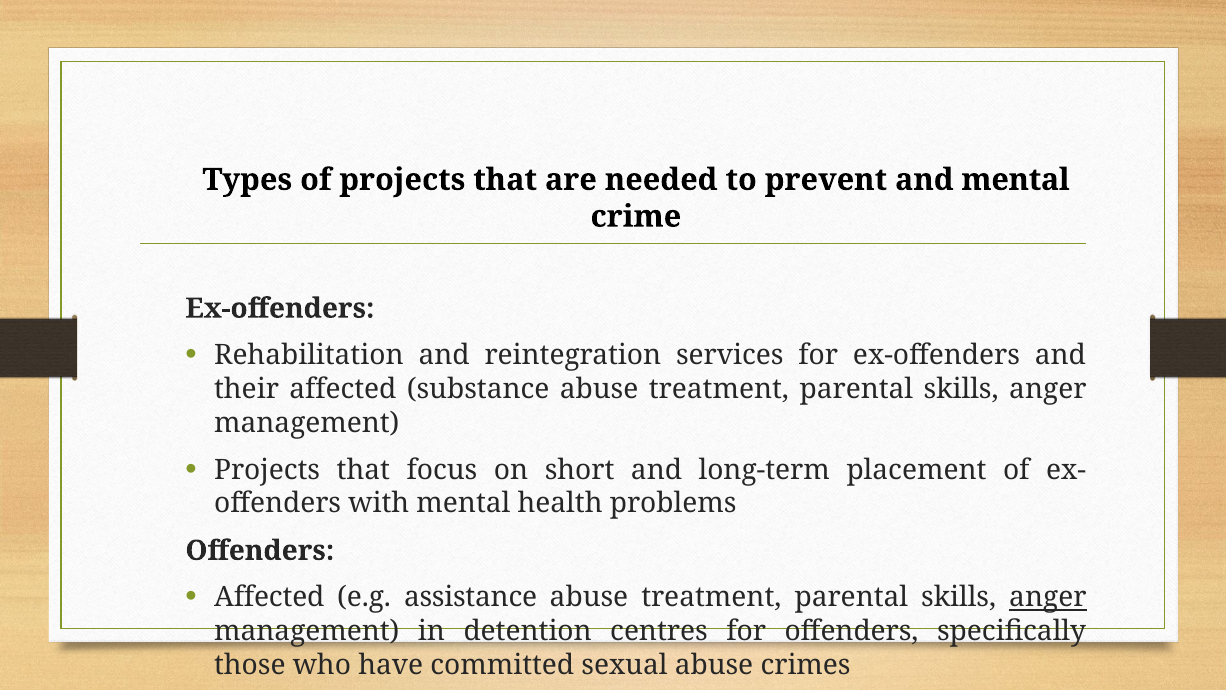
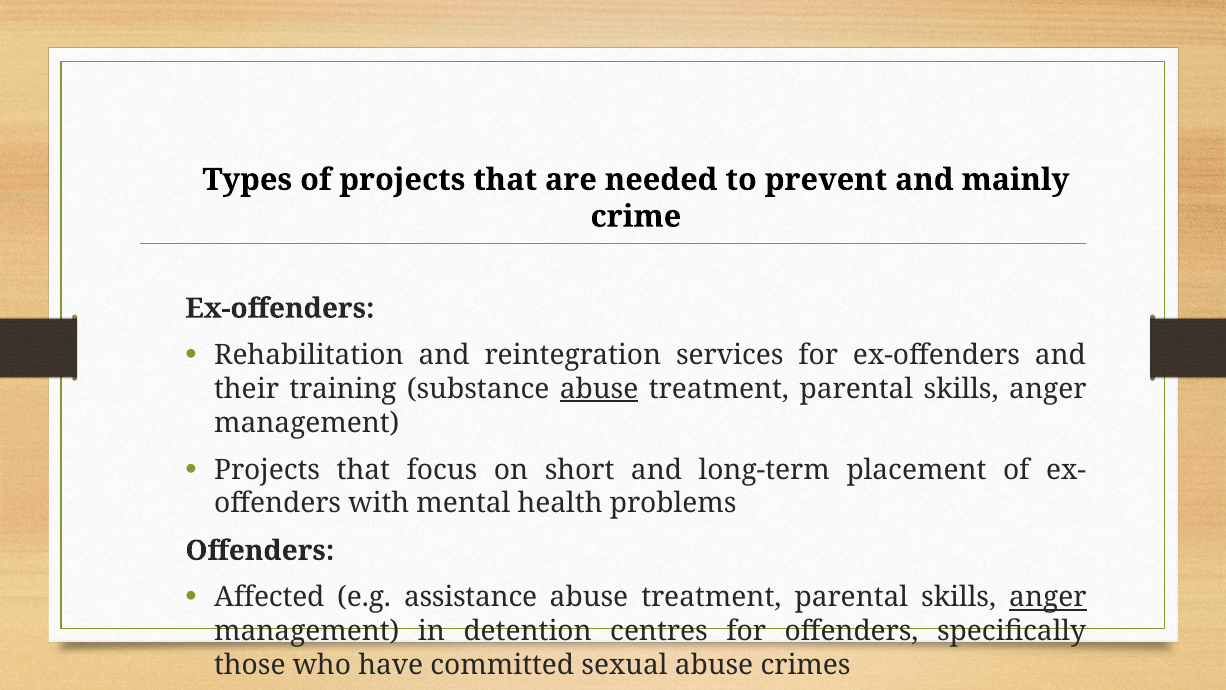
and mental: mental -> mainly (1016, 180)
their affected: affected -> training (343, 389)
abuse underline: none -> present (599, 389)
